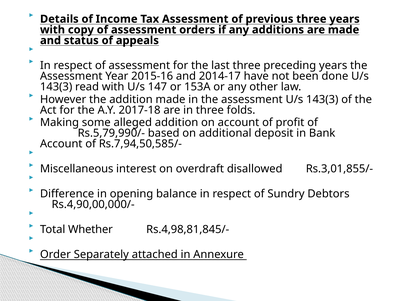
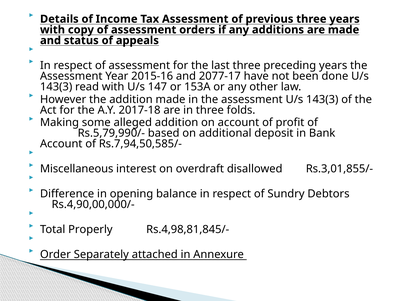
2014-17: 2014-17 -> 2077-17 (220, 76)
Whether: Whether -> Properly (90, 229)
